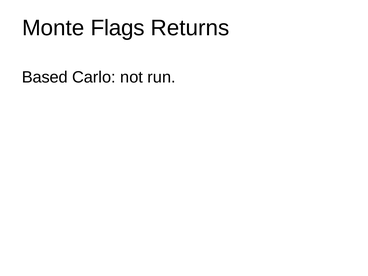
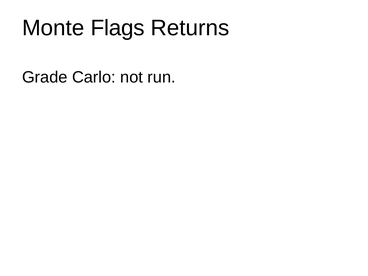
Based: Based -> Grade (45, 77)
